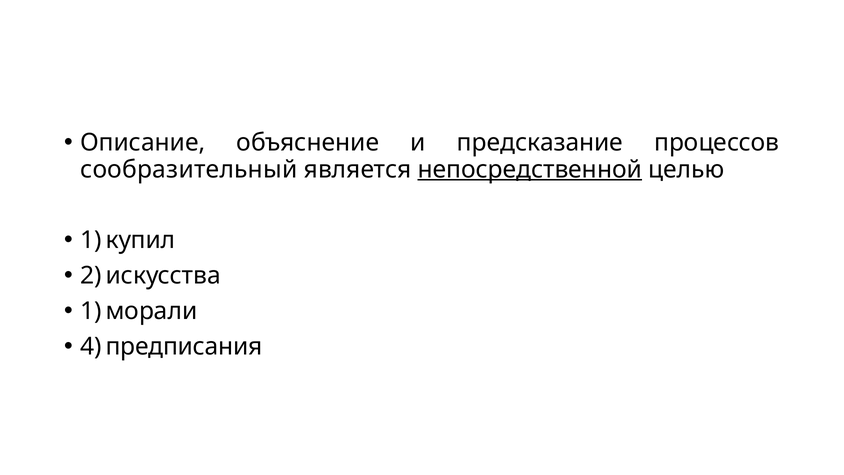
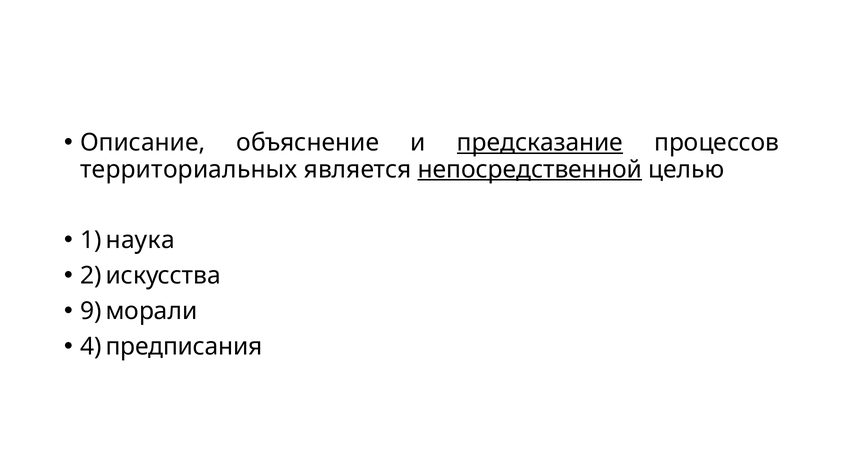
предсказание underline: none -> present (540, 143)
сообразительный: сообразительный -> территориальных (189, 169)
купил: купил -> наука (140, 240)
1: 1 -> 9 (91, 311)
